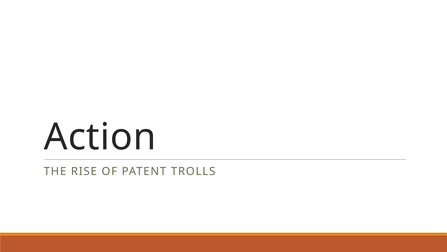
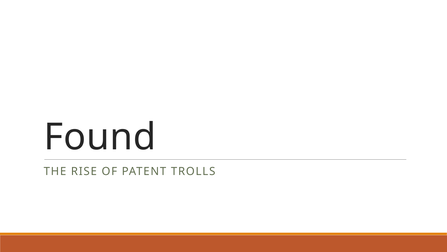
Action: Action -> Found (100, 137)
